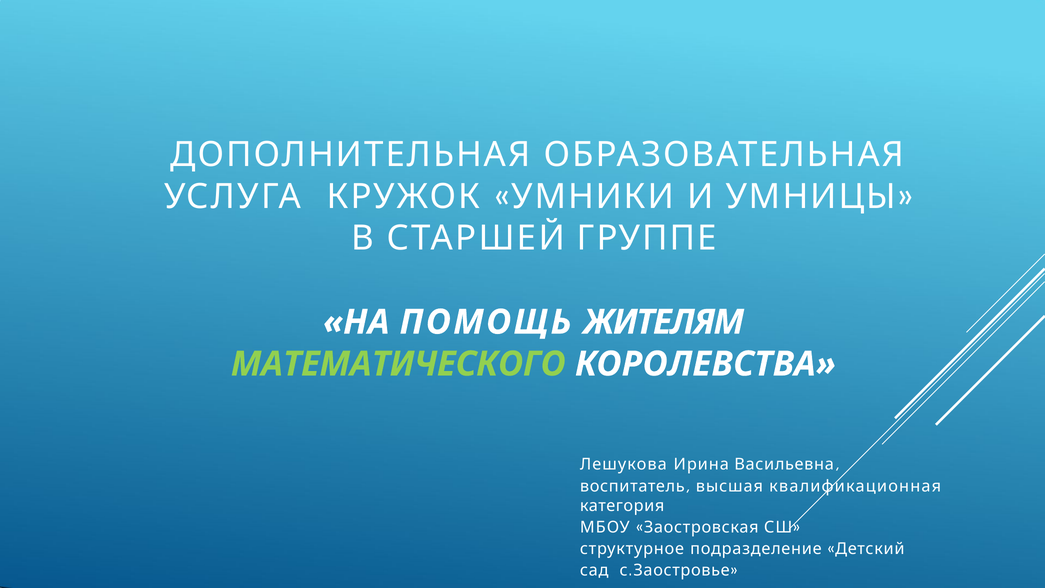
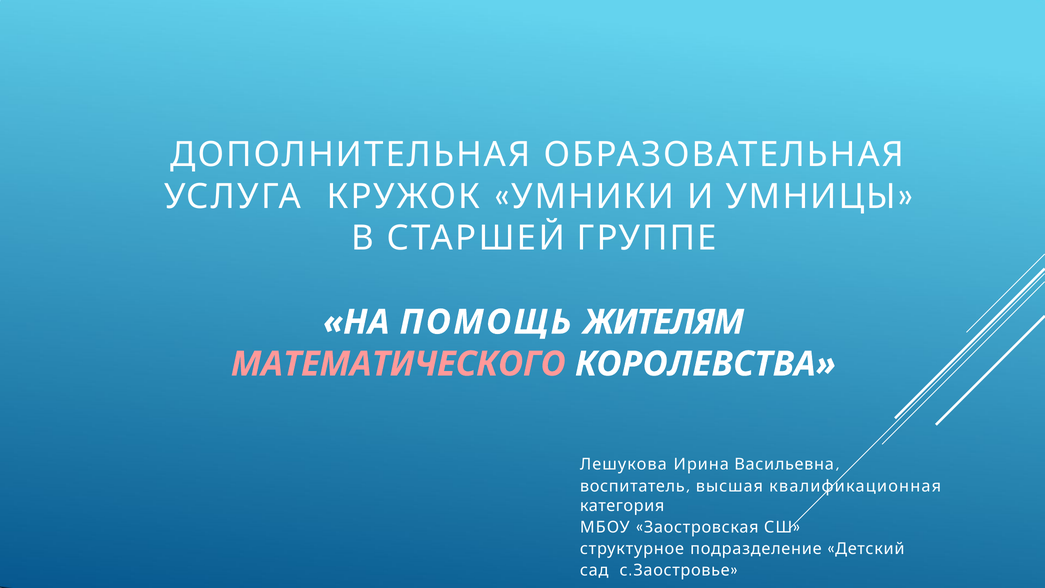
МАТЕМАТИЧЕСКОГО colour: light green -> pink (398, 364)
